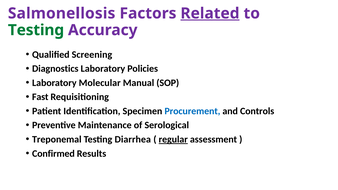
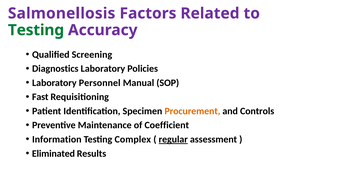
Related underline: present -> none (210, 13)
Molecular: Molecular -> Personnel (100, 83)
Procurement colour: blue -> orange (192, 111)
Serological: Serological -> Coefficient (167, 125)
Treponemal: Treponemal -> Information (57, 139)
Diarrhea: Diarrhea -> Complex (133, 139)
Confirmed: Confirmed -> Eliminated (53, 154)
